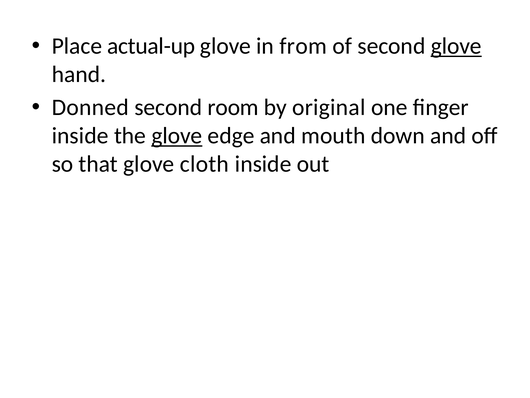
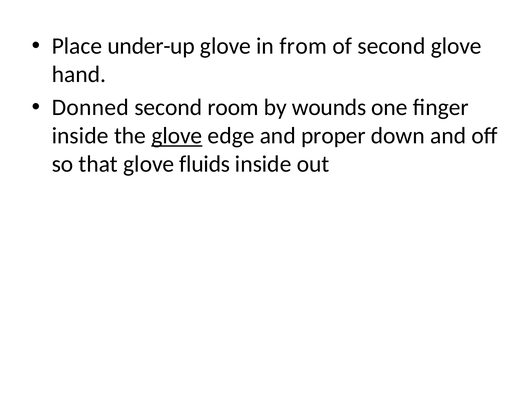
actual-up: actual-up -> under-up (151, 46)
glove underline: present -> none (456, 46)
original: original -> wounds (329, 107)
mouth: mouth -> proper (333, 136)
cloth: cloth -> fluids (205, 164)
